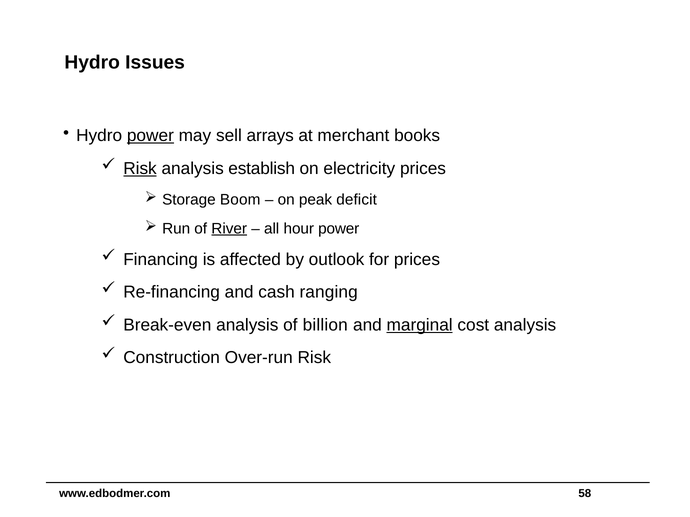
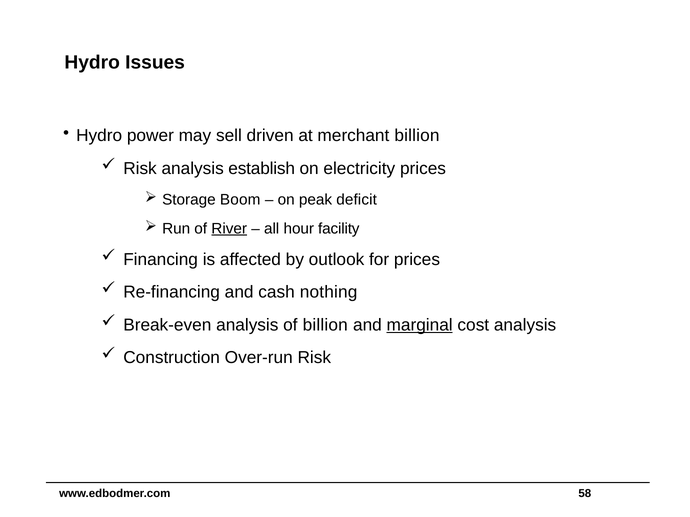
power underline: present -> none (150, 136)
arrays: arrays -> driven (270, 136)
merchant books: books -> billion (417, 136)
Risk underline: present -> none (140, 169)
hour power: power -> facility (339, 229)
ranging: ranging -> nothing (329, 292)
